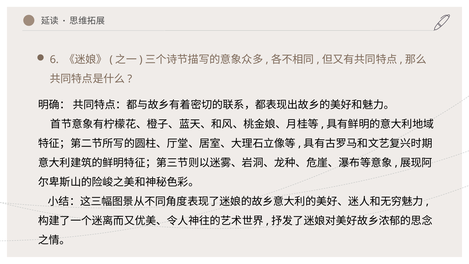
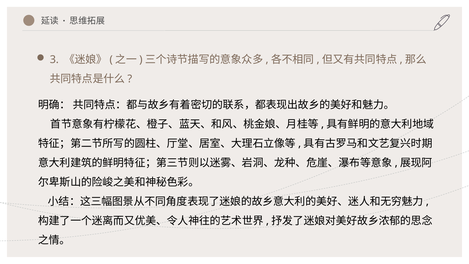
6: 6 -> 3 (54, 60)
